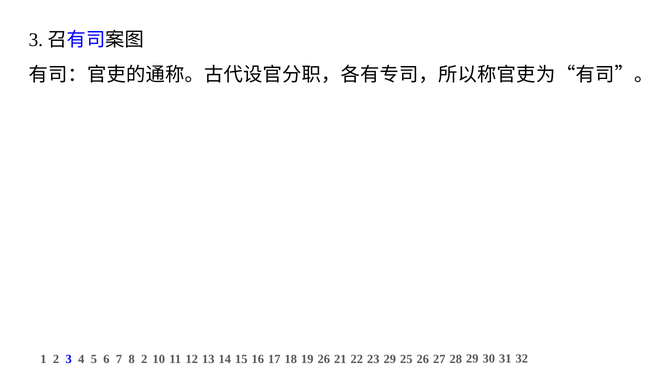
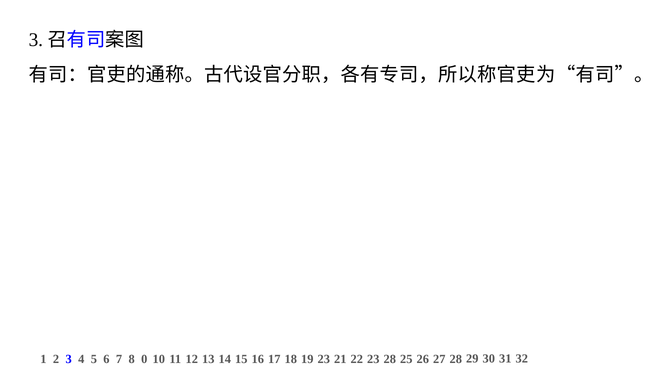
8 2: 2 -> 0 (144, 359)
19 26: 26 -> 23 (324, 359)
23 29: 29 -> 28 (390, 359)
